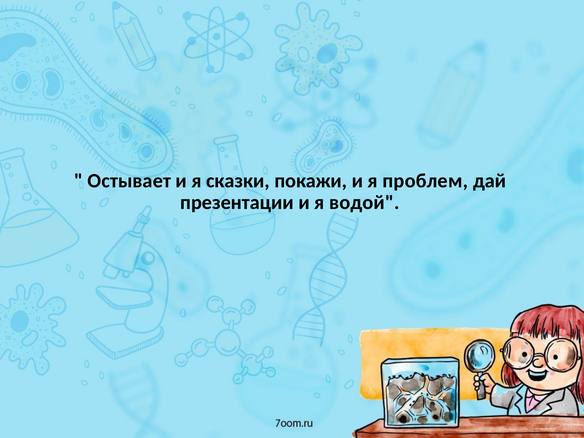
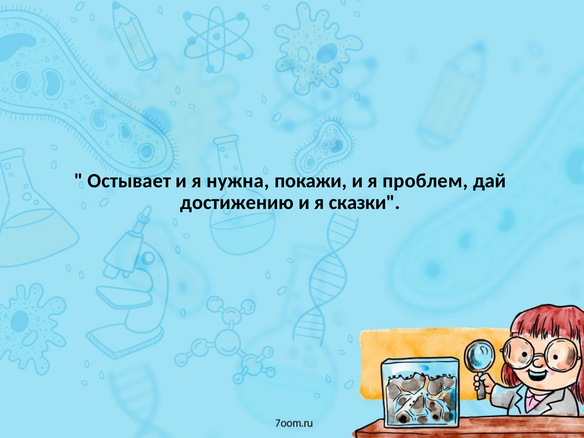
сказки: сказки -> нужна (238, 181)
презентации: презентации -> достижению (237, 203)
водой: водой -> сказки (365, 203)
